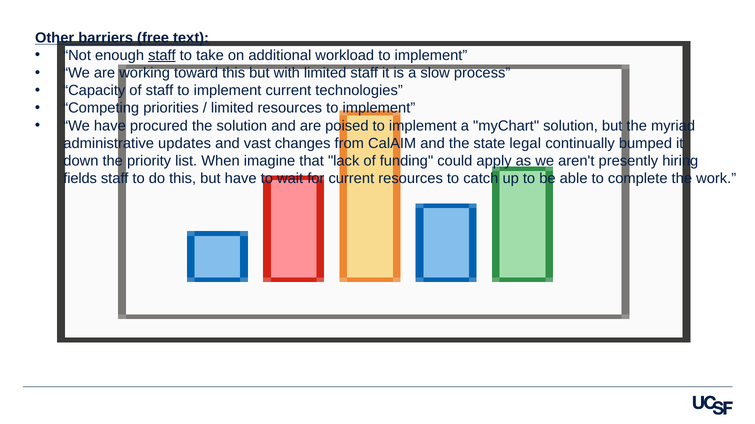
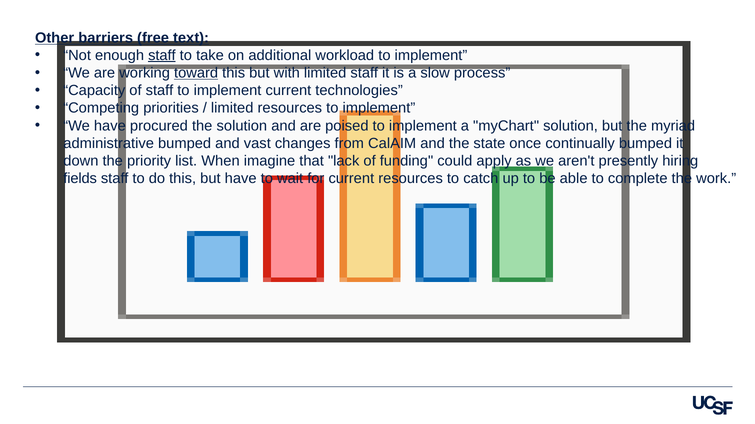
toward underline: none -> present (196, 73)
administrative updates: updates -> bumped (185, 144)
legal: legal -> once (525, 144)
